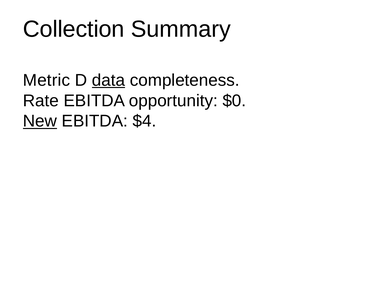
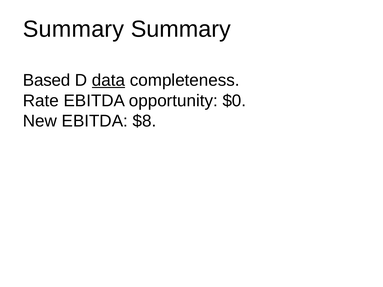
Collection: Collection -> Summary (74, 29)
Metric: Metric -> Based (47, 80)
New underline: present -> none (40, 121)
$4: $4 -> $8 (144, 121)
